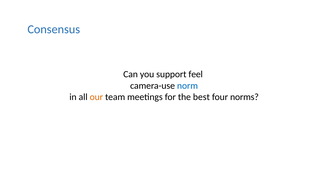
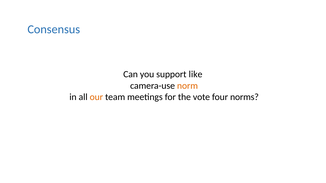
feel: feel -> like (196, 74)
norm colour: blue -> orange (188, 86)
best: best -> vote (201, 97)
